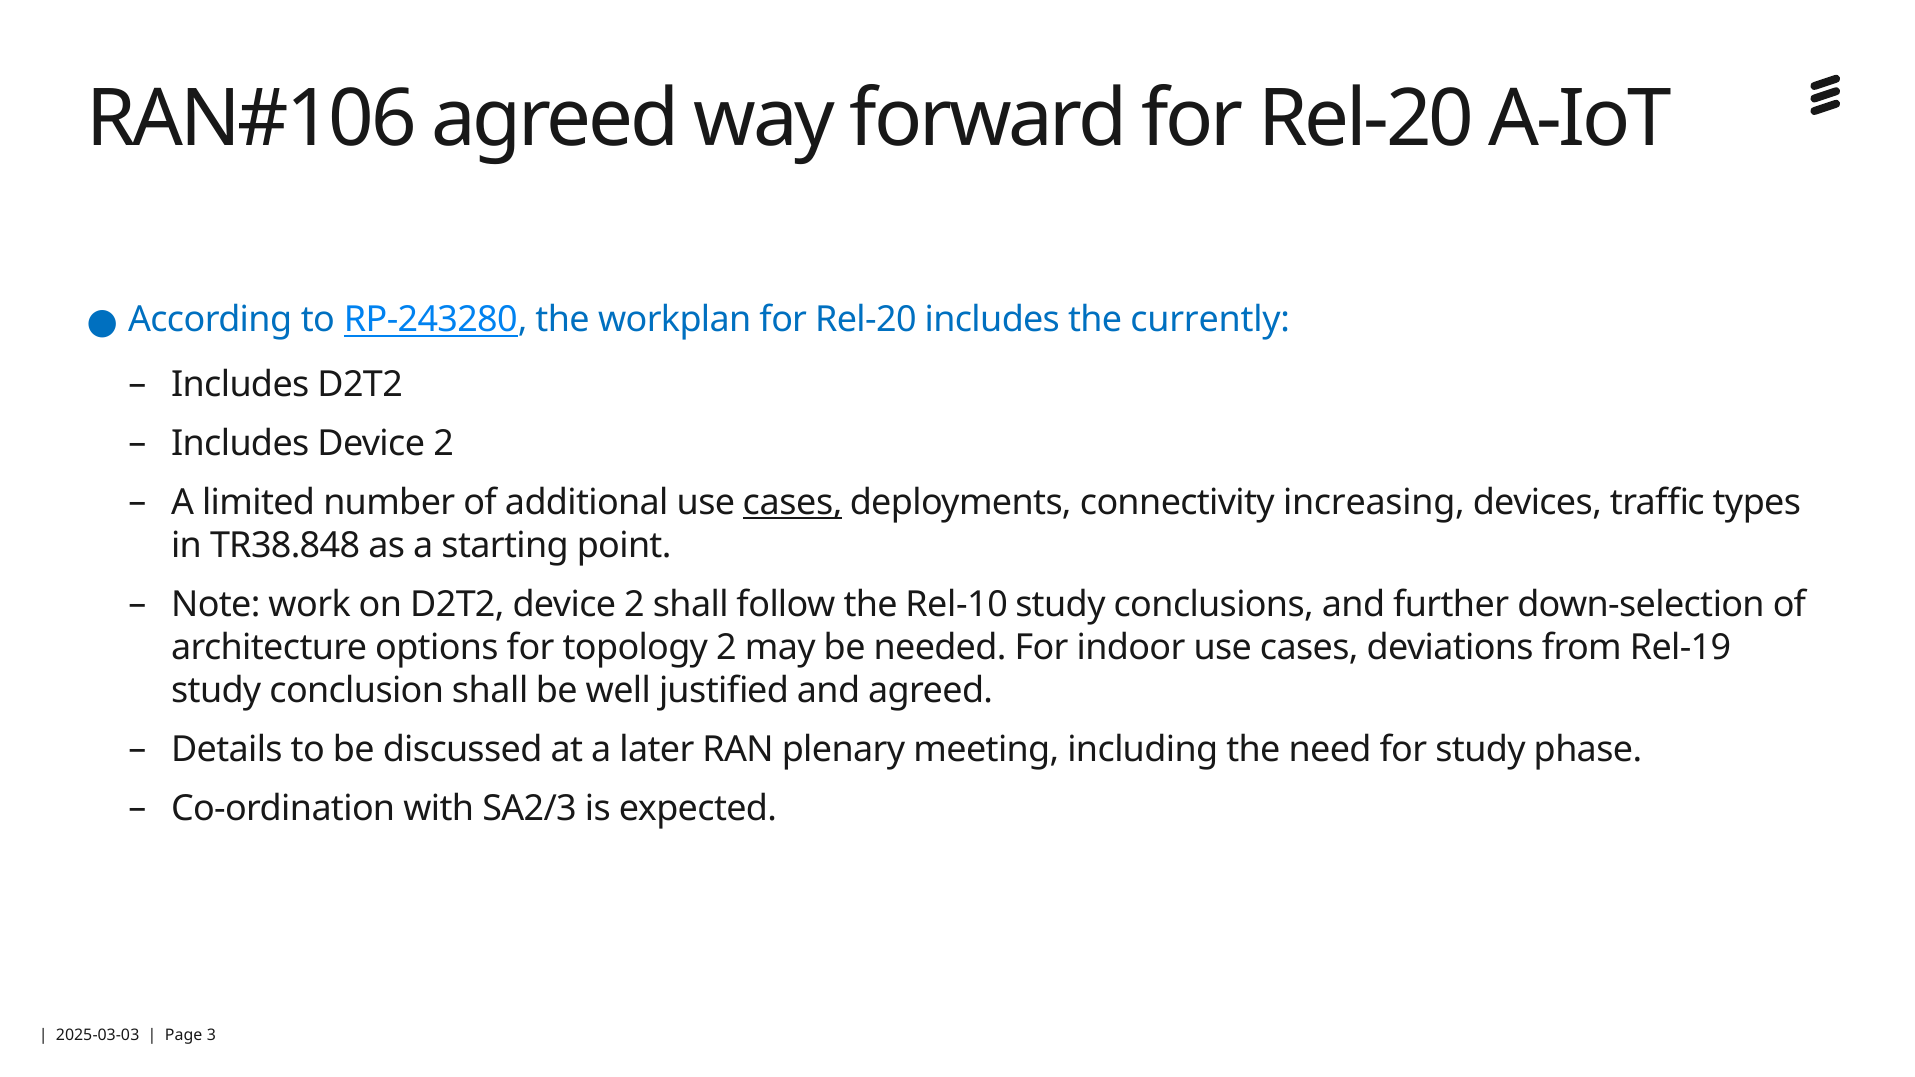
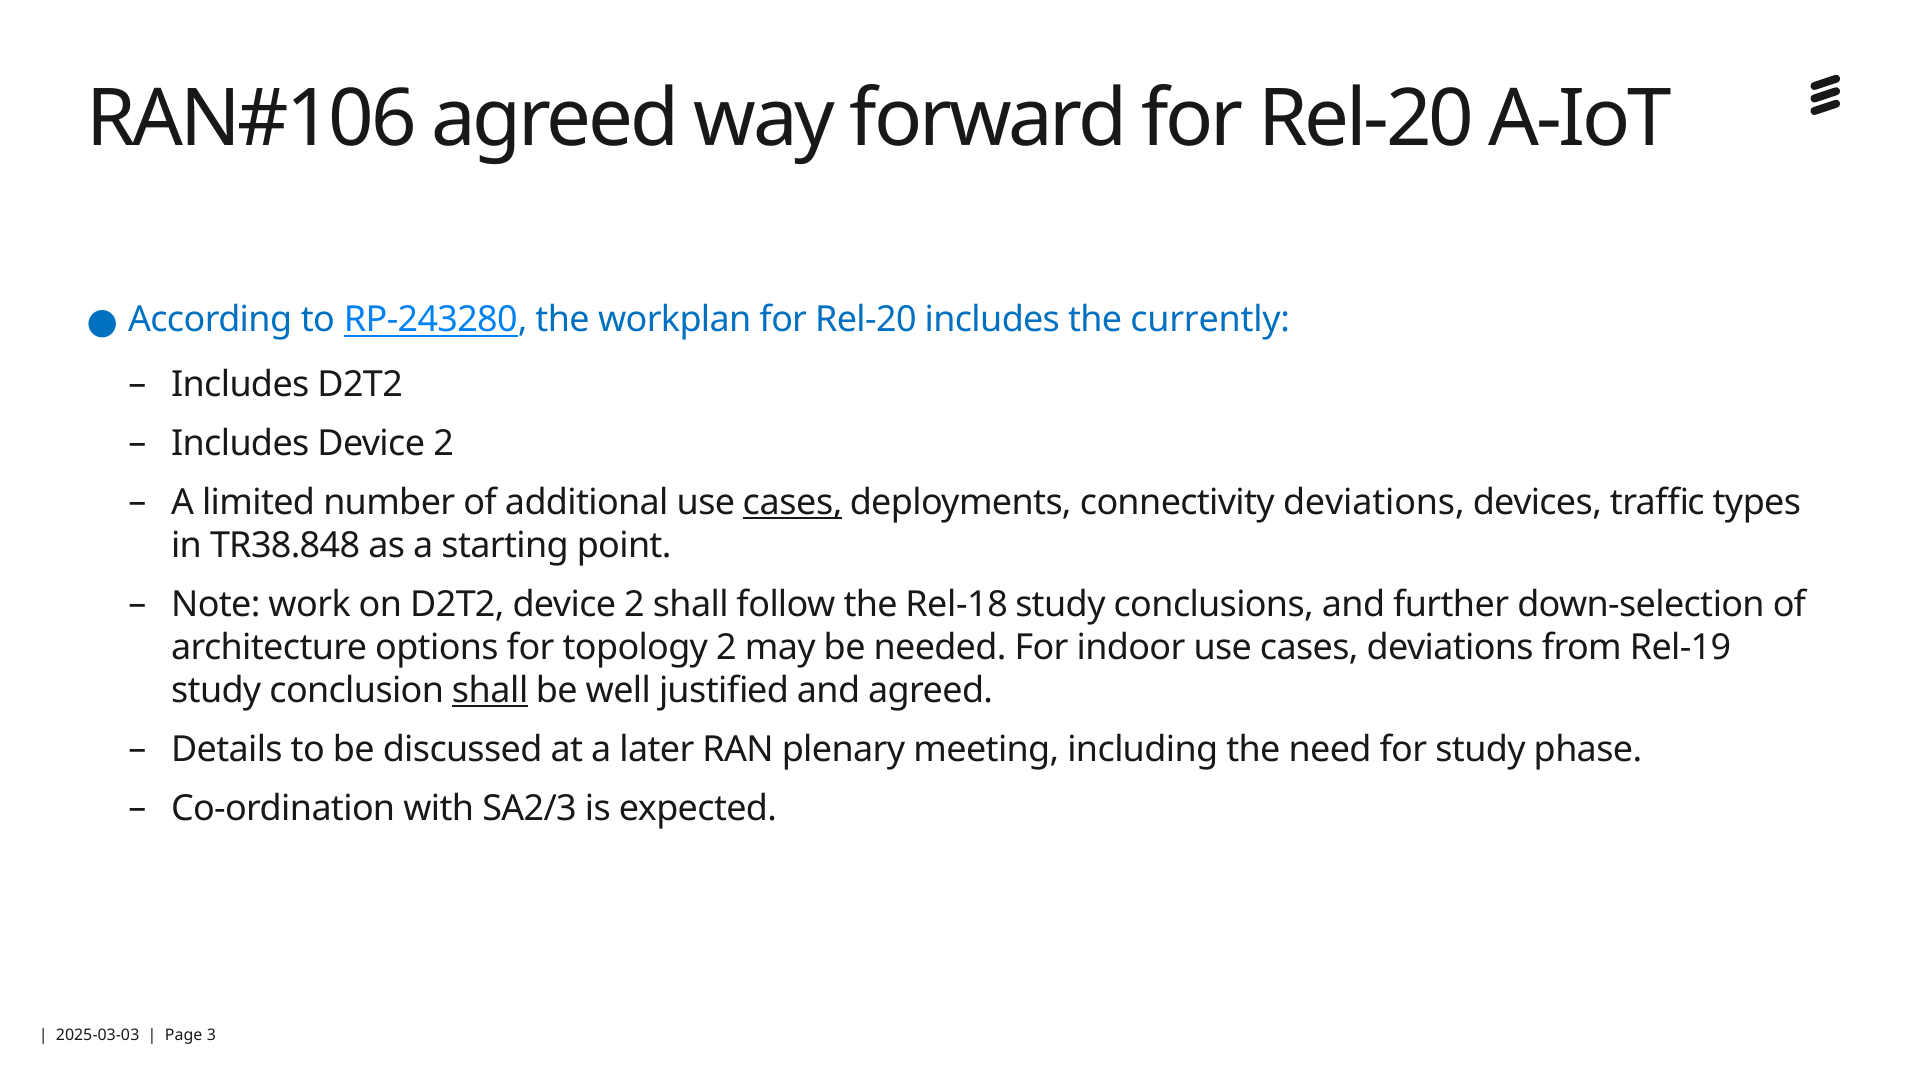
connectivity increasing: increasing -> deviations (1374, 502)
Rel-10: Rel-10 -> Rel-18 (957, 604)
shall underline: none -> present (490, 691)
